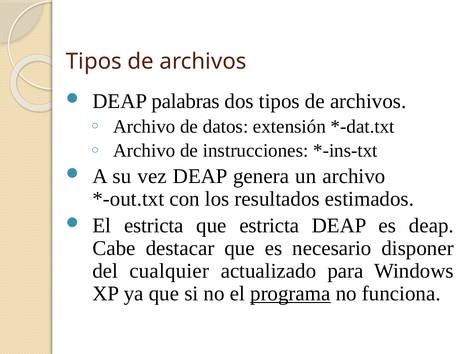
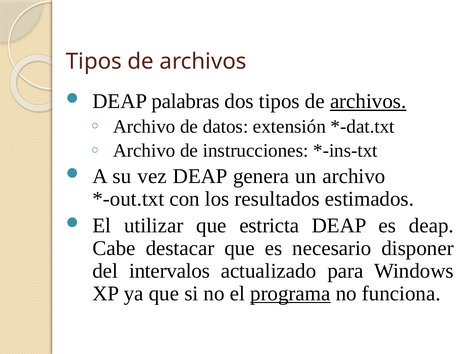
archivos underline: none -> present (368, 101)
El estricta: estricta -> utilizar (154, 225)
cualquier: cualquier -> intervalos (169, 271)
